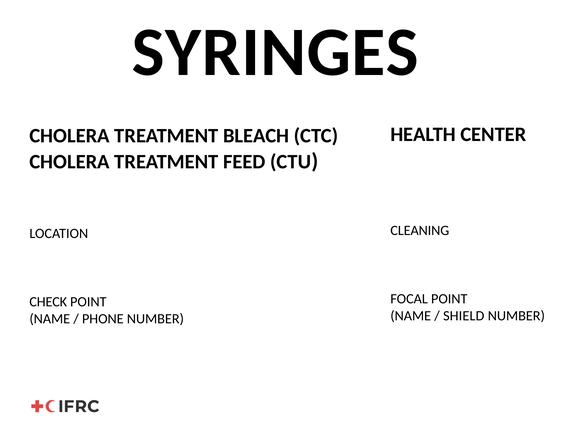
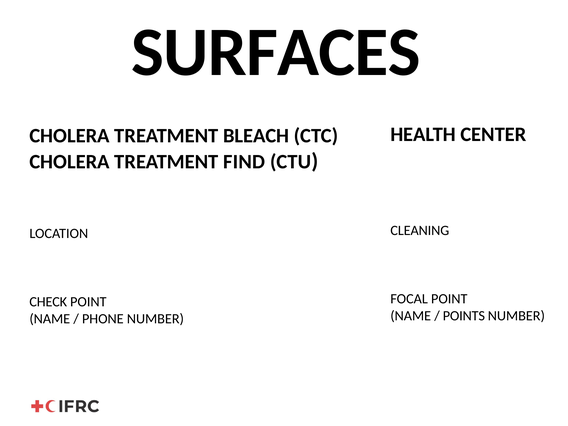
SYRINGES: SYRINGES -> SURFACES (276, 52)
FEED: FEED -> FIND (244, 162)
SHIELD: SHIELD -> POINTS (464, 316)
